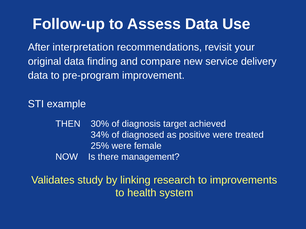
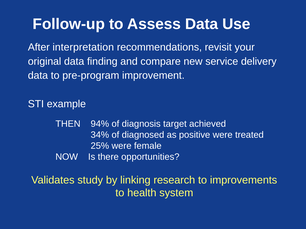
30%: 30% -> 94% (100, 124)
management: management -> opportunities (150, 157)
